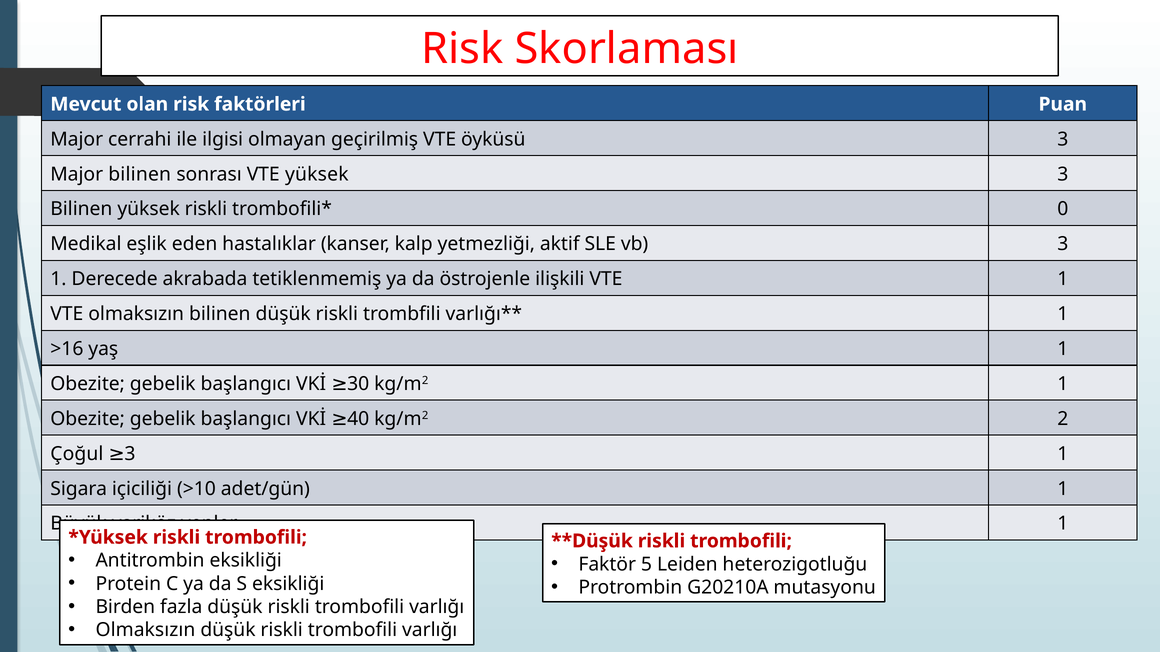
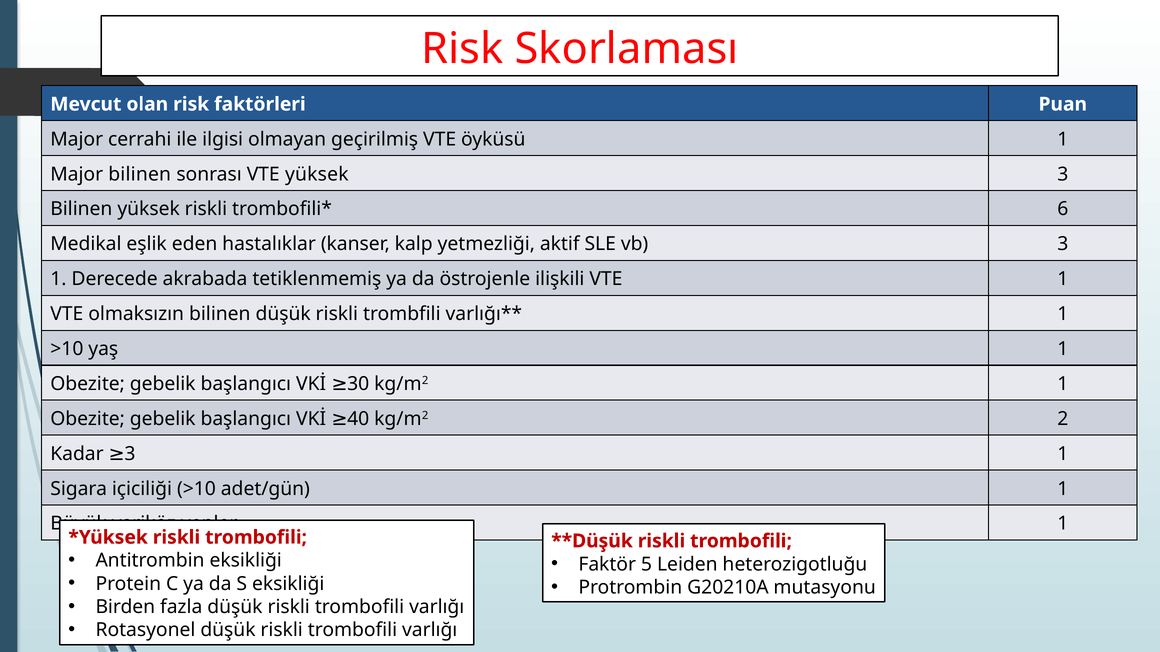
öyküsü 3: 3 -> 1 (1063, 139)
0: 0 -> 6 (1063, 209)
>16: >16 -> >10 (67, 349)
Çoğul: Çoğul -> Kadar (77, 454)
Olmaksızın: Olmaksızın -> Rotasyonel (145, 631)
